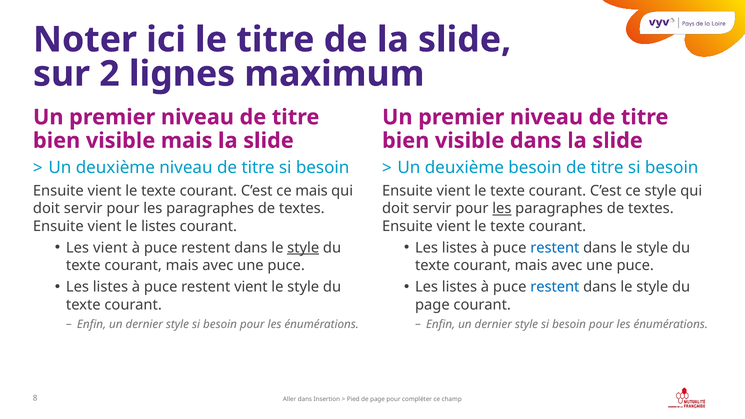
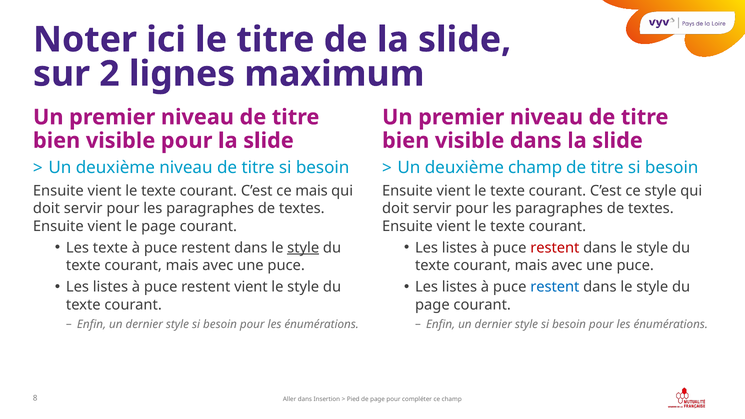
visible mais: mais -> pour (187, 141)
deuxième besoin: besoin -> champ (535, 168)
les underline: present -> none (502, 209)
le listes: listes -> page (159, 226)
Les vient: vient -> texte (110, 248)
restent colour: blue -> red (555, 248)
